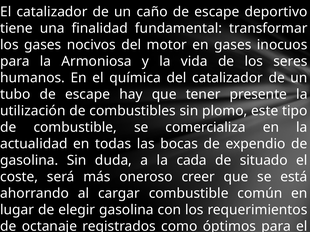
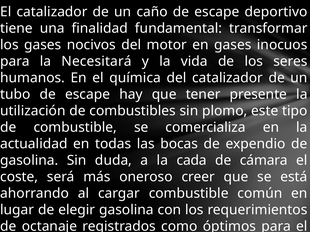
Armoniosa: Armoniosa -> Necesitará (96, 61)
situado: situado -> cámara (264, 161)
